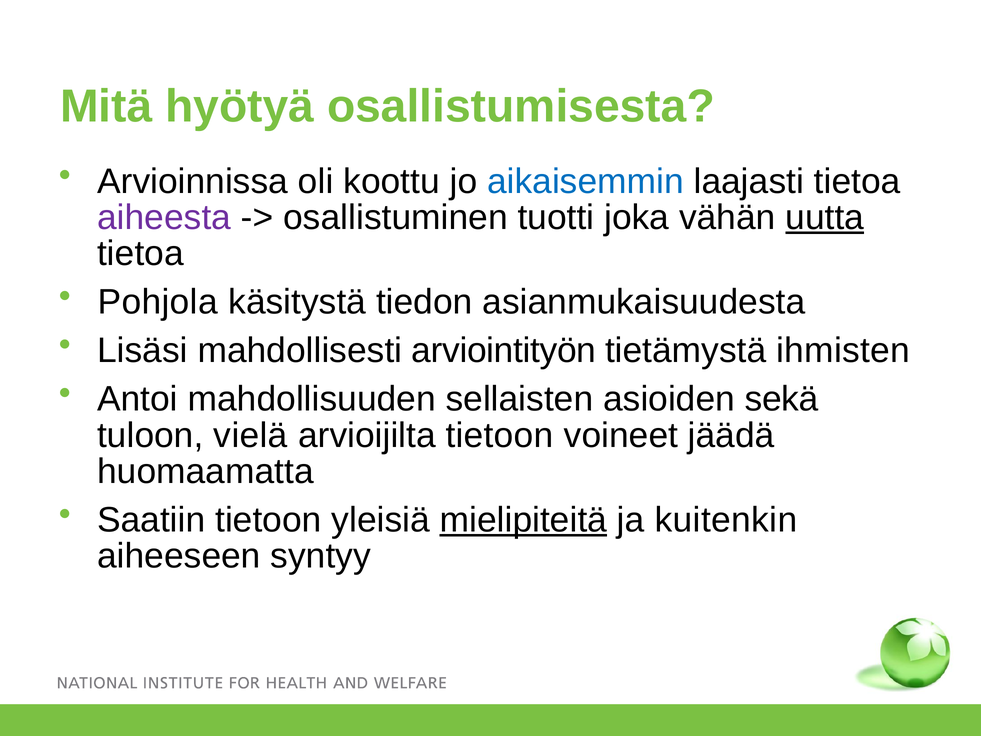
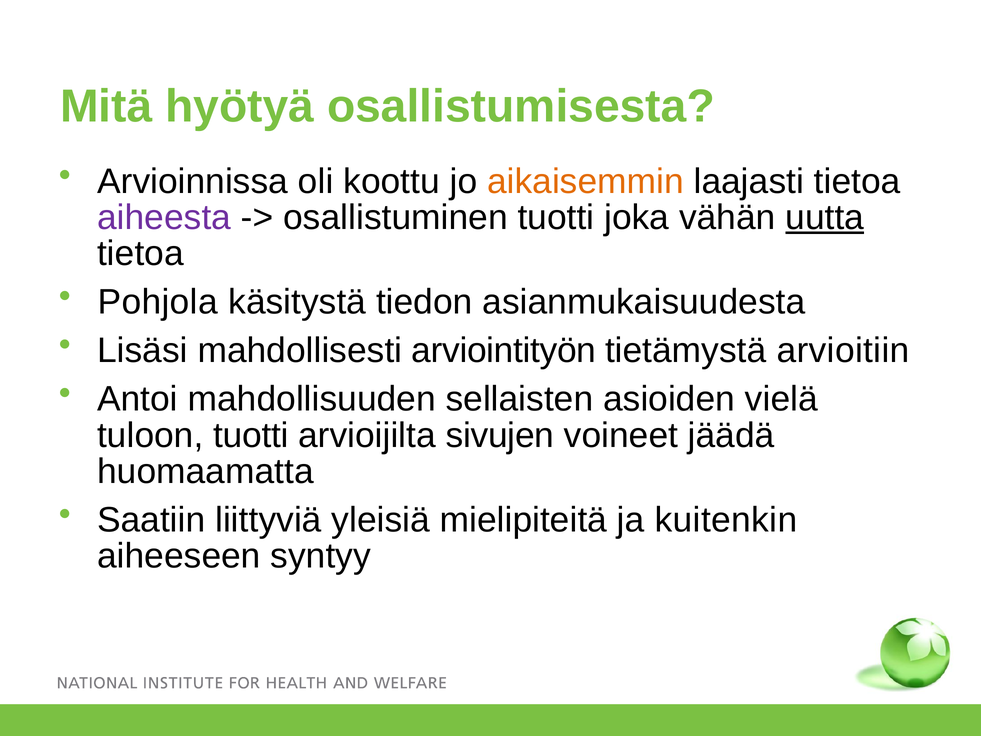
aikaisemmin colour: blue -> orange (585, 181)
ihmisten: ihmisten -> arvioitiin (843, 351)
sekä: sekä -> vielä (781, 399)
tuloon vielä: vielä -> tuotti (251, 435)
arvioijilta tietoon: tietoon -> sivujen (500, 435)
Saatiin tietoon: tietoon -> liittyviä (268, 520)
mielipiteitä underline: present -> none (523, 520)
